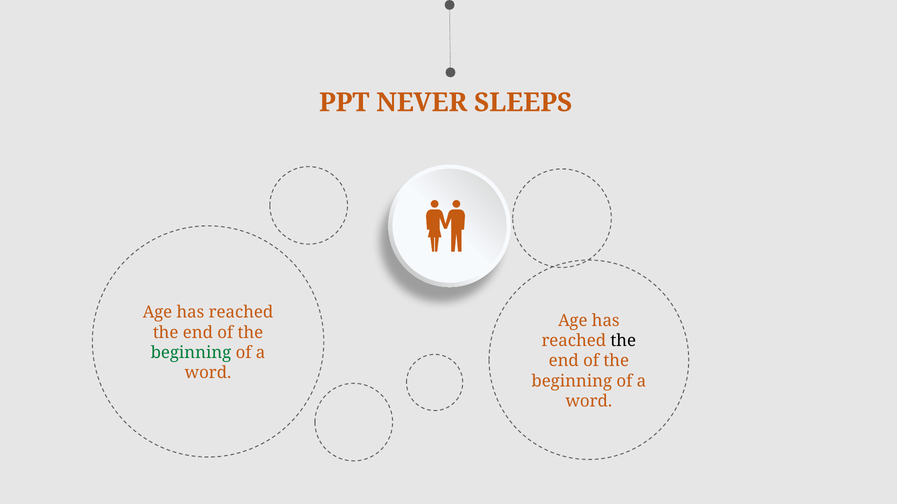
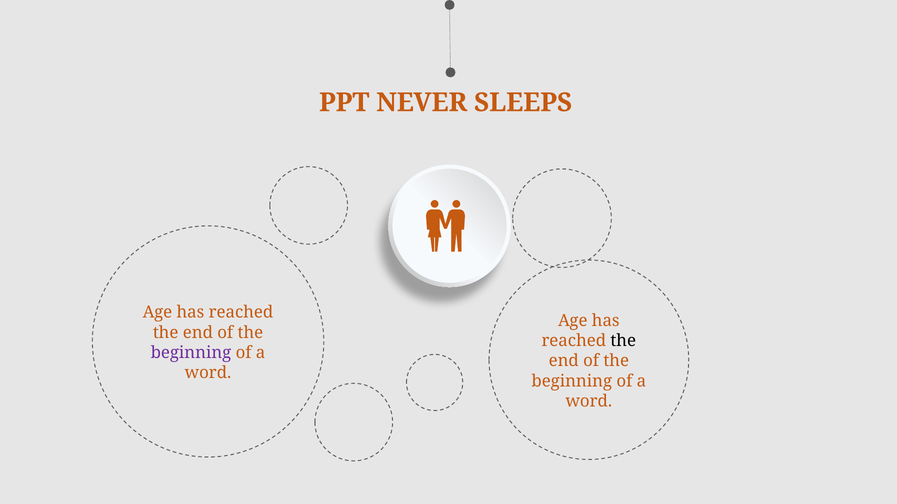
beginning colour: green -> purple (191, 353)
